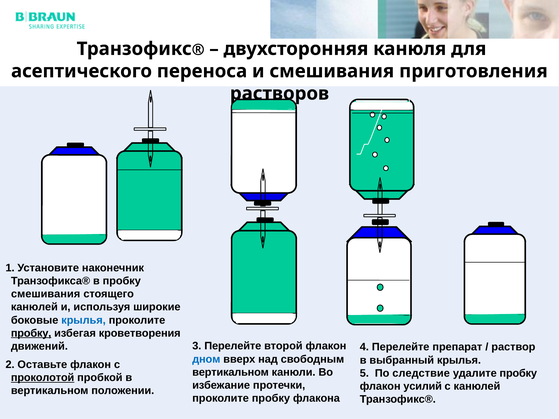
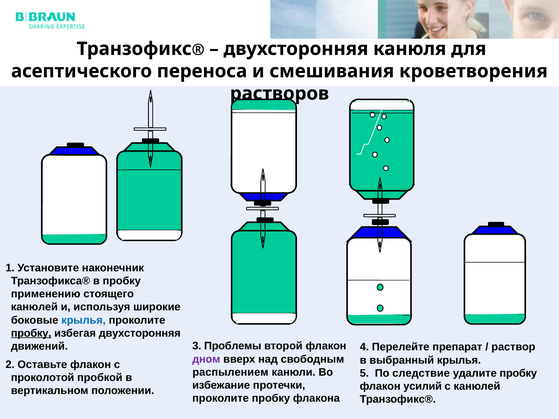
приготовления: приготовления -> кроветворения (473, 71)
смешивания: смешивания -> применению (46, 294)
избегая кроветворения: кроветворения -> двухсторонняя (140, 333)
3 Перелейте: Перелейте -> Проблемы (233, 346)
дном colour: blue -> purple (206, 359)
вертикальном: вертикальном -> распылением (230, 372)
проколотой underline: present -> none (43, 378)
